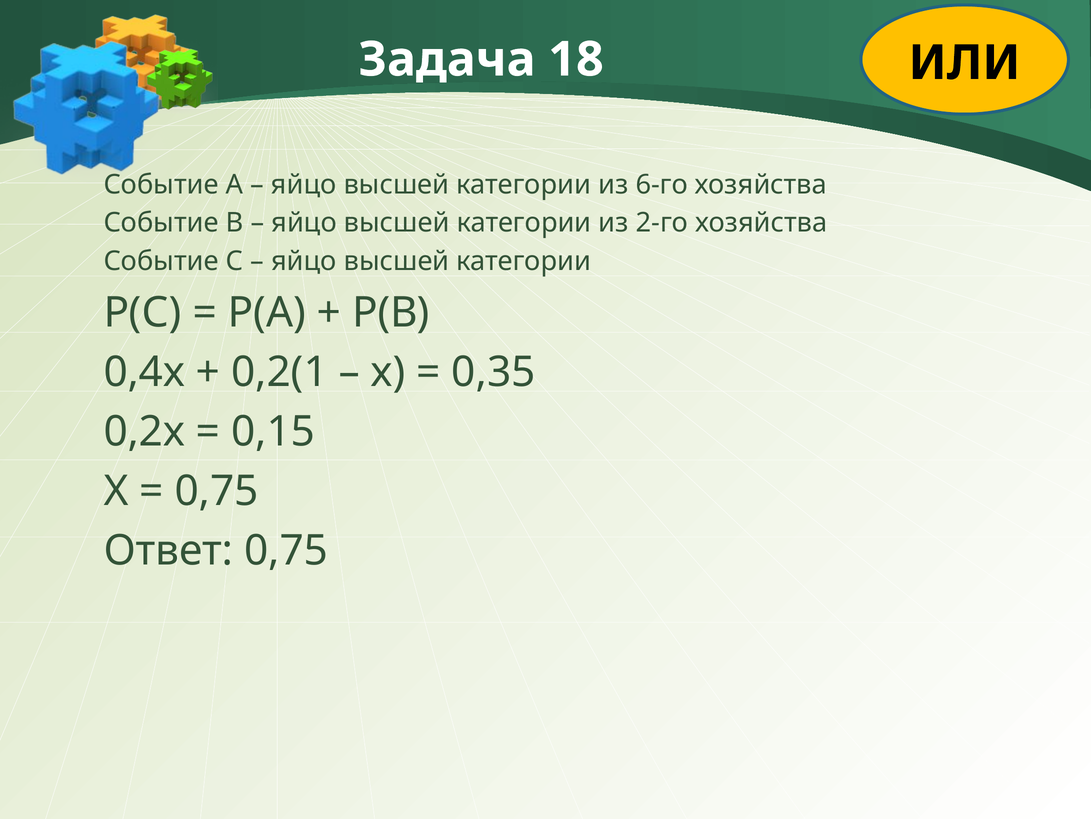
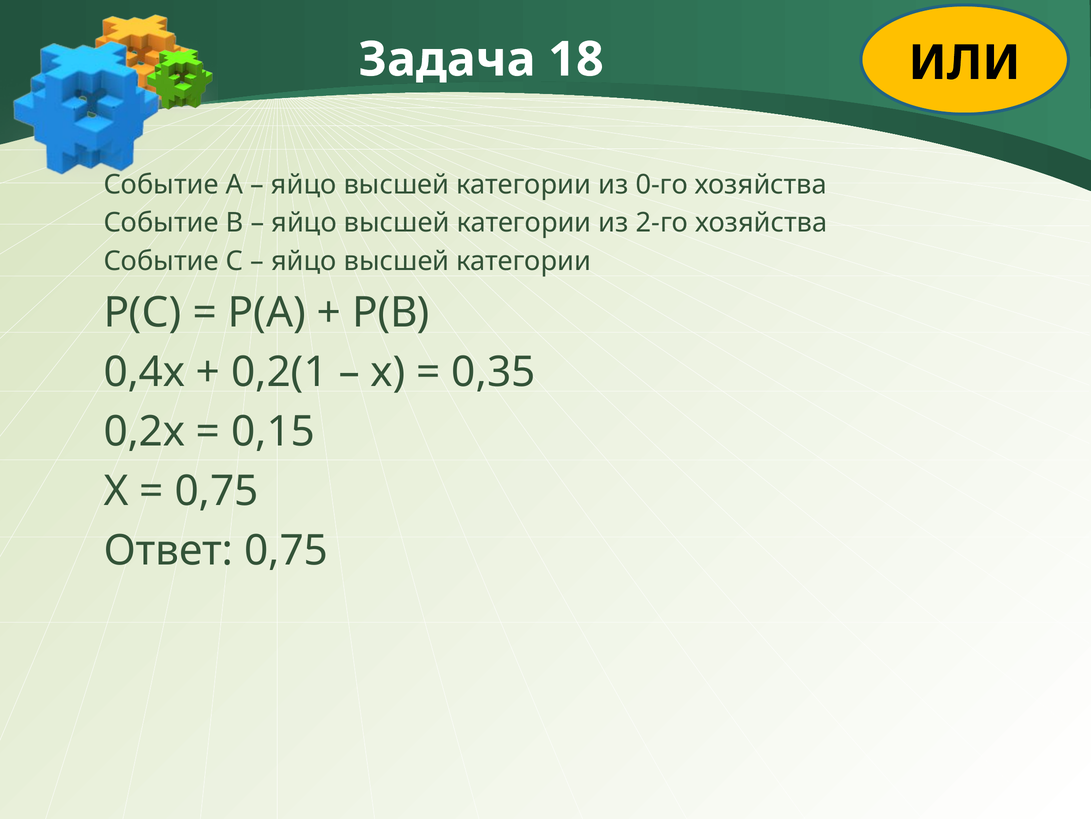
6-го: 6-го -> 0-го (662, 185)
